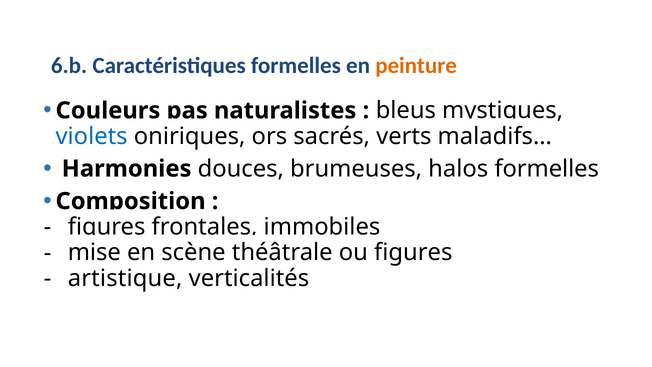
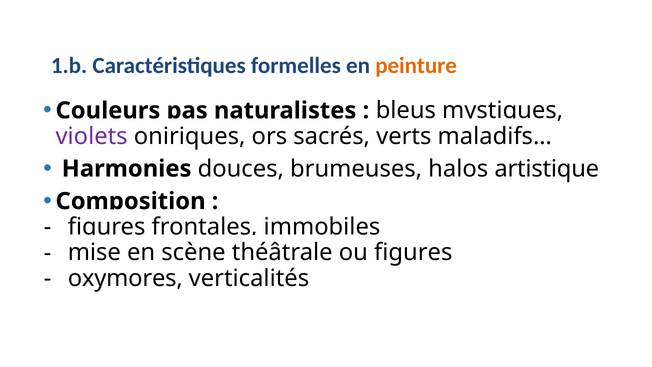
6.b: 6.b -> 1.b (69, 66)
violets colour: blue -> purple (92, 136)
halos formelles: formelles -> artistique (547, 169)
artistique: artistique -> oxymores (125, 278)
